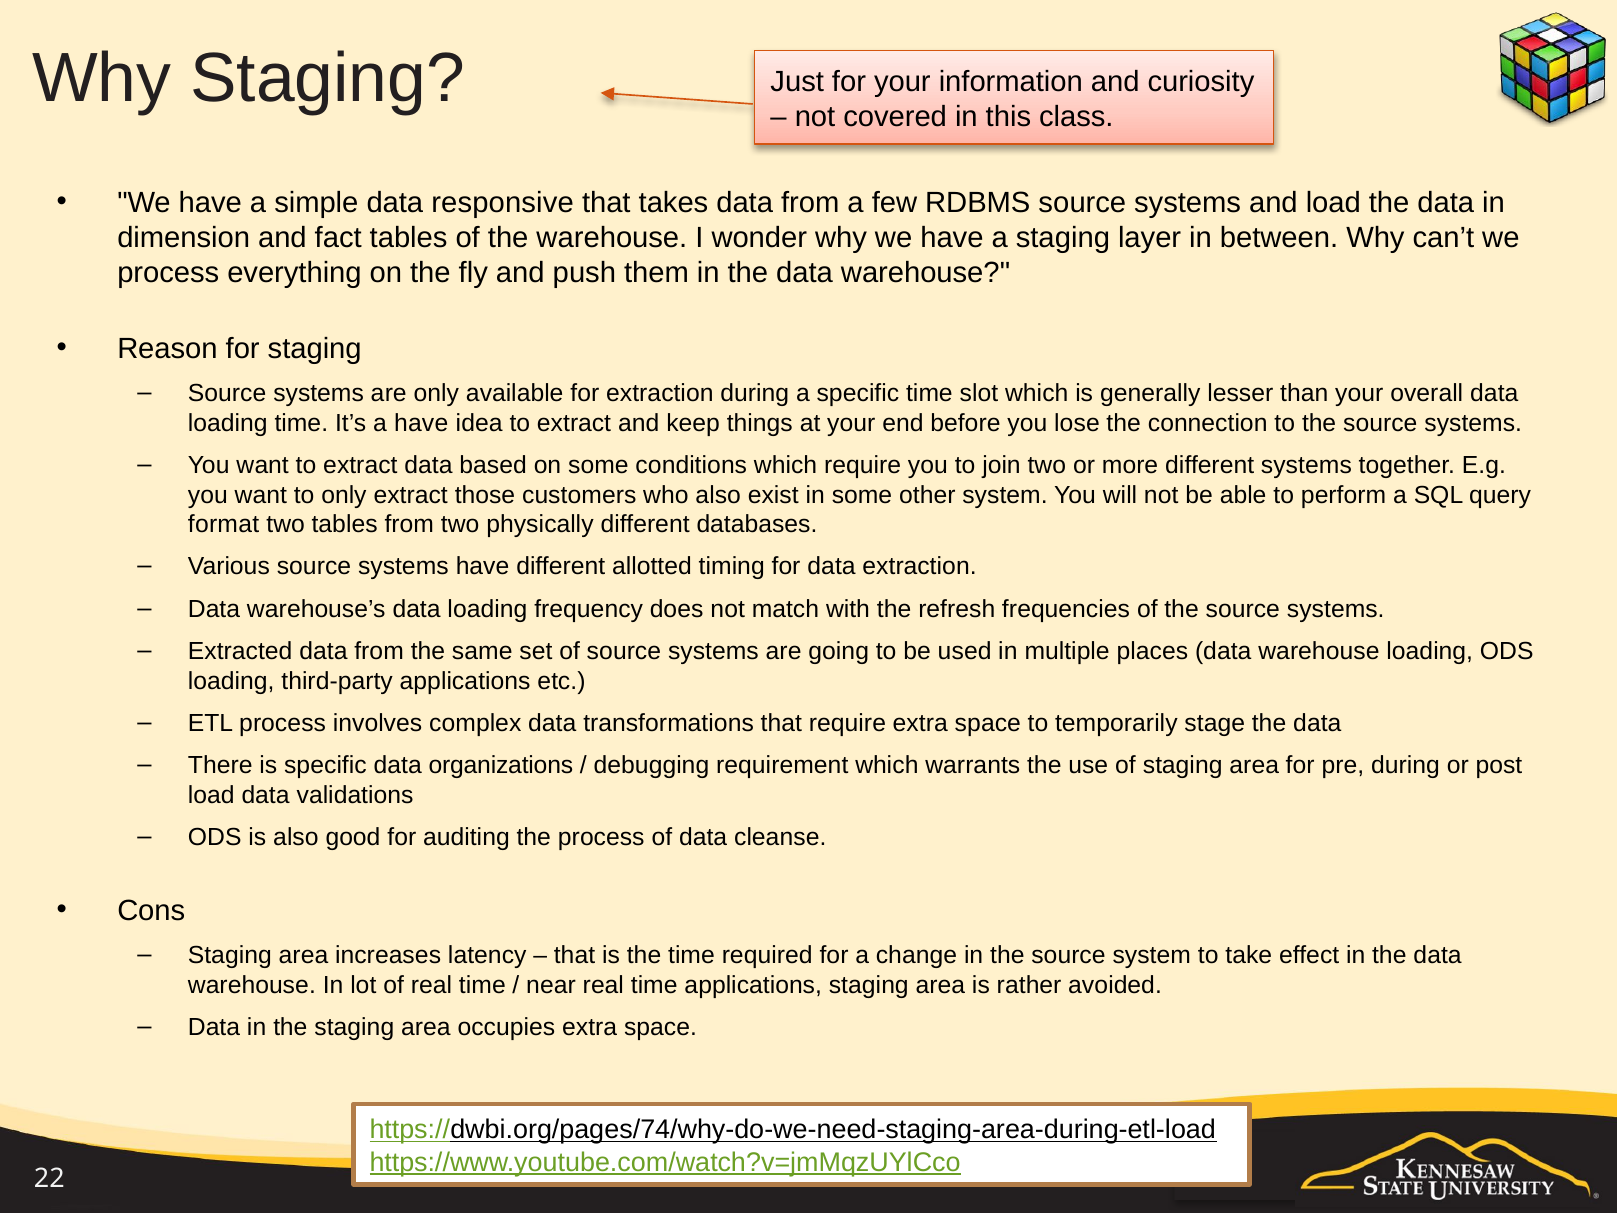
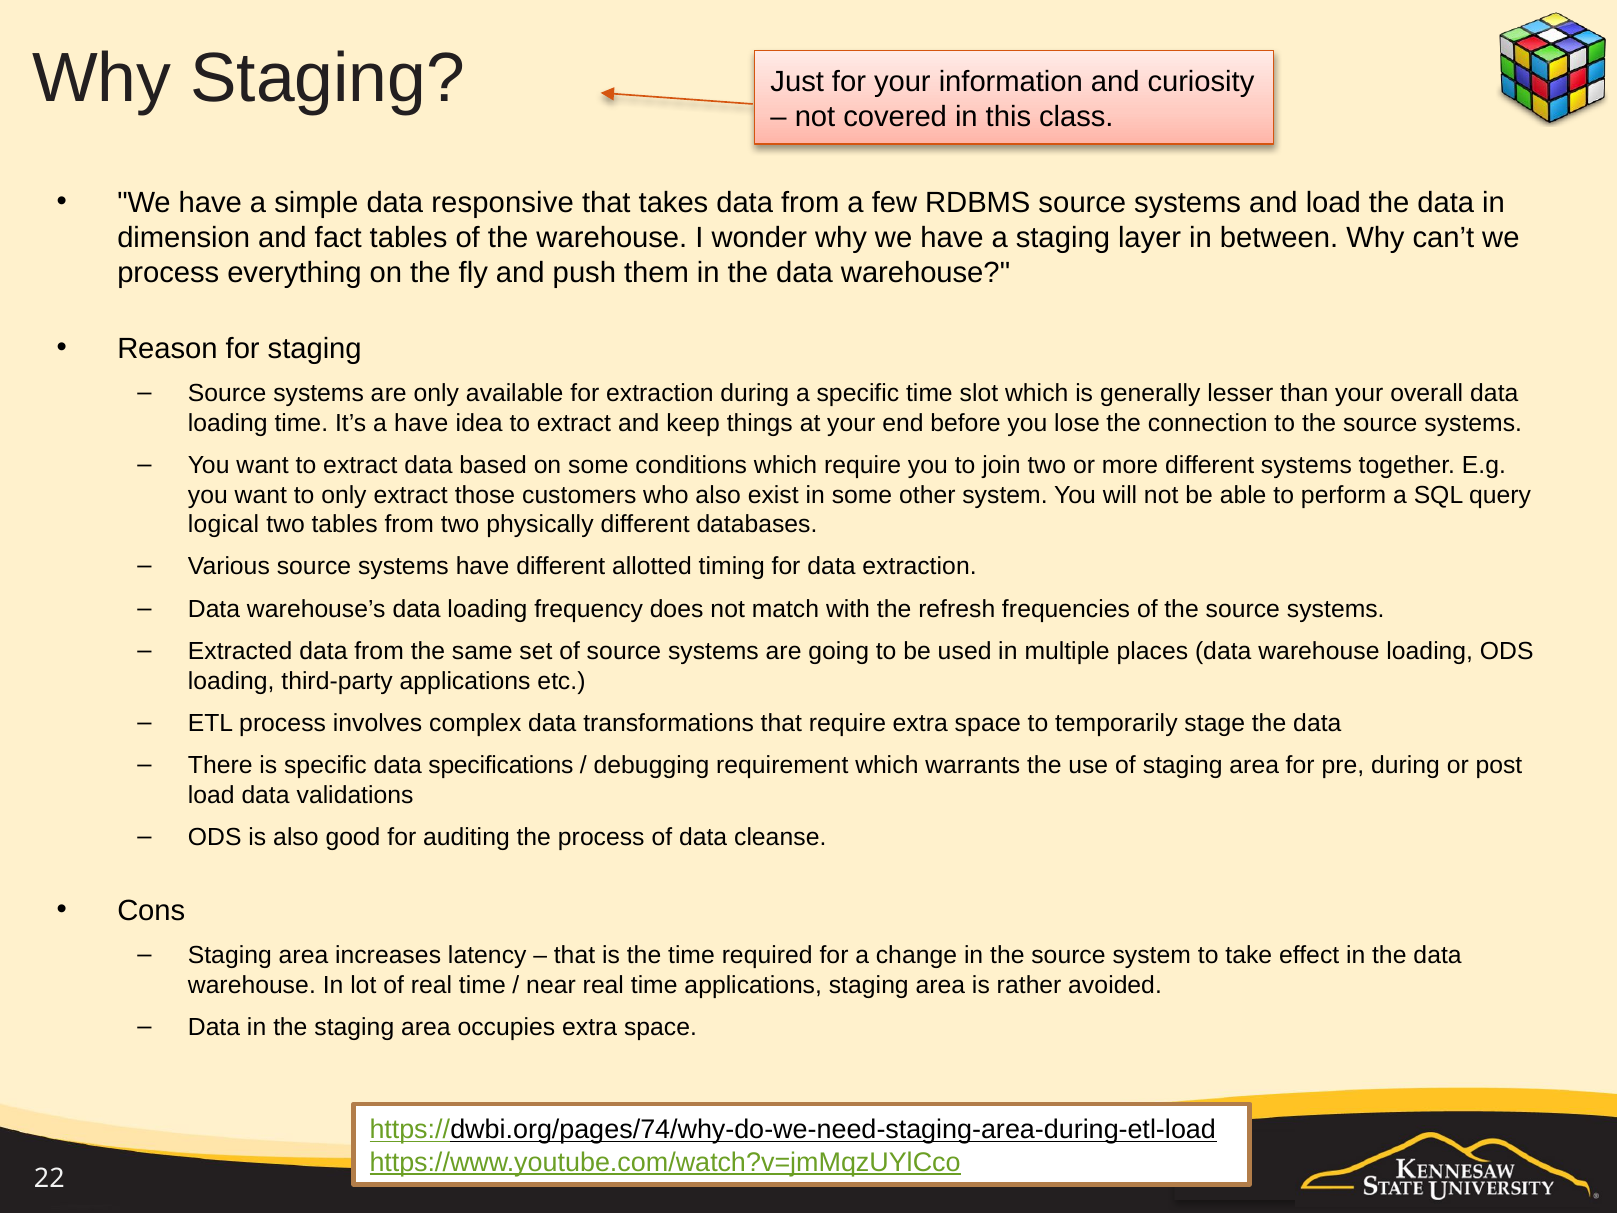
format: format -> logical (224, 524)
organizations: organizations -> specifications (501, 765)
